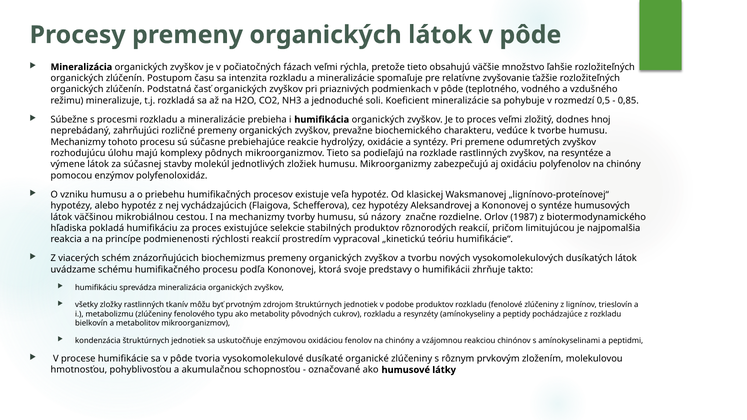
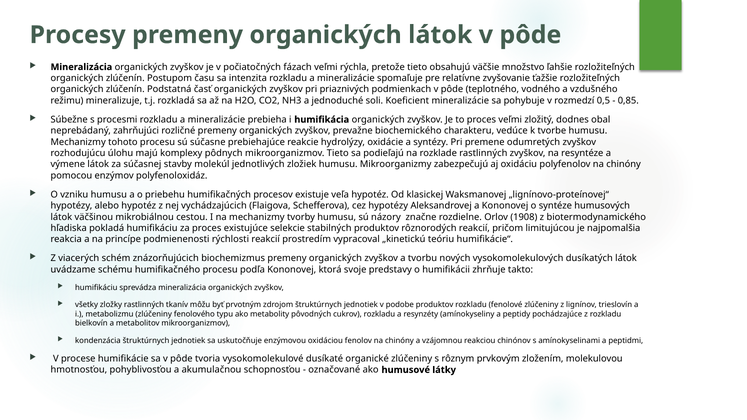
hnoj: hnoj -> obal (601, 120)
1987: 1987 -> 1908 (524, 217)
